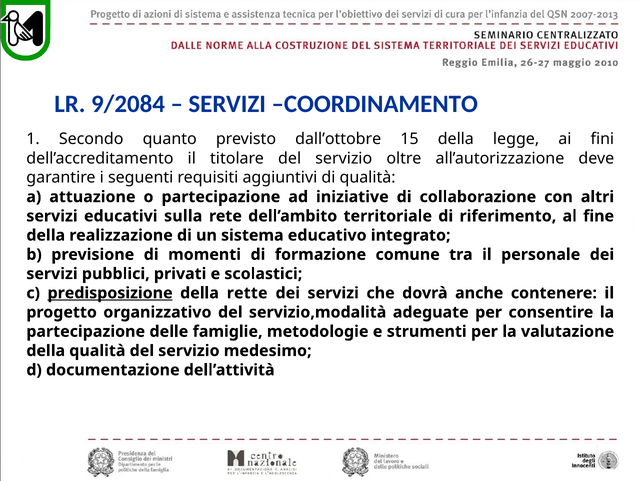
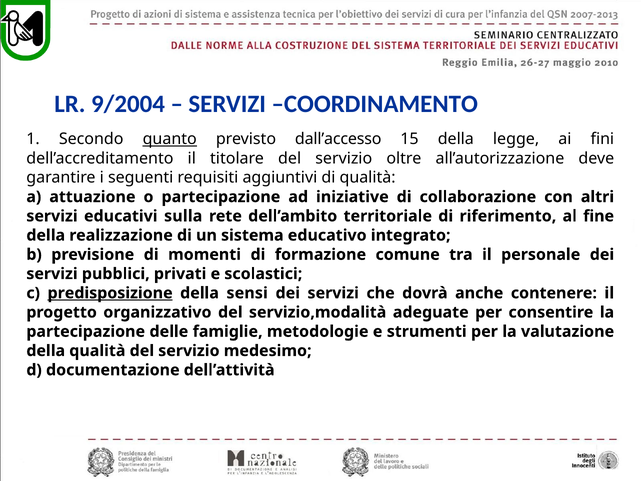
9/2084: 9/2084 -> 9/2004 (128, 104)
quanto underline: none -> present (170, 139)
dall’ottobre: dall’ottobre -> dall’accesso (338, 139)
rette: rette -> sensi (247, 293)
